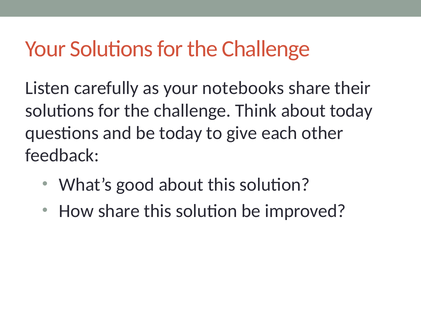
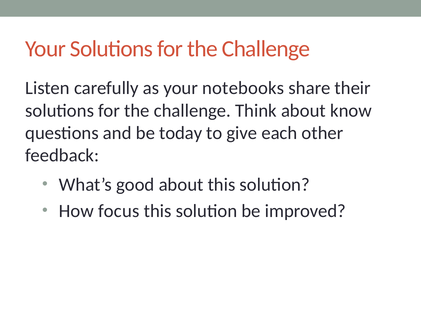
about today: today -> know (351, 111)
How share: share -> focus (119, 211)
